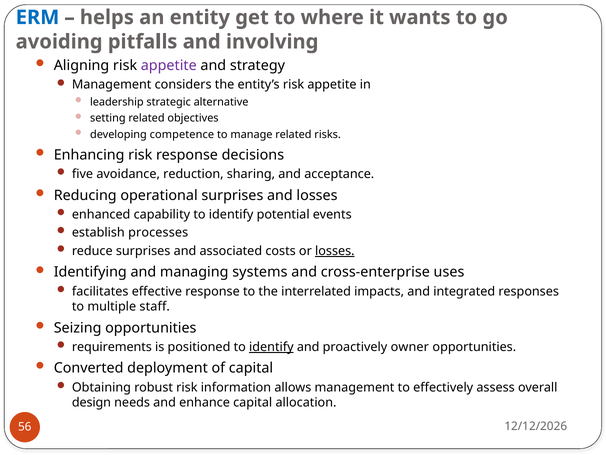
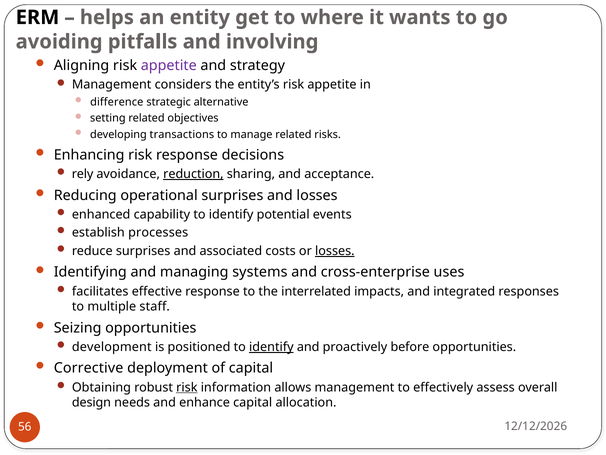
ERM colour: blue -> black (37, 17)
leadership: leadership -> difference (117, 102)
competence: competence -> transactions (182, 134)
five: five -> rely (83, 174)
reduction underline: none -> present (193, 174)
requirements: requirements -> development (112, 347)
owner: owner -> before (410, 347)
Converted: Converted -> Corrective (89, 368)
risk underline: none -> present (187, 387)
